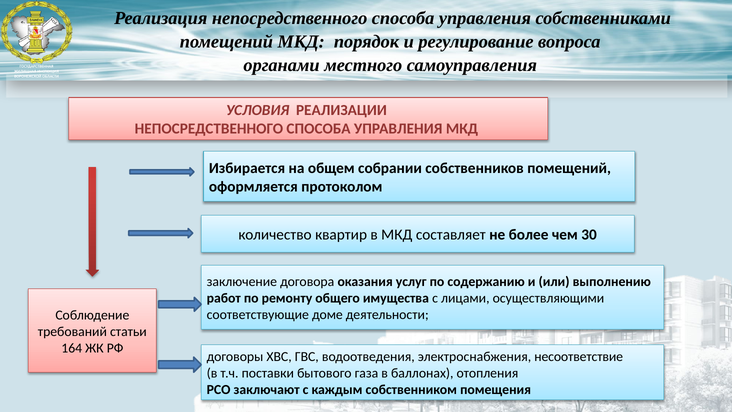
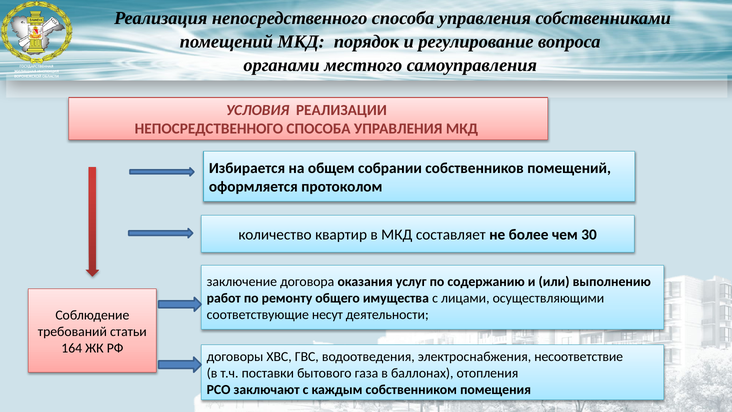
доме: доме -> несут (327, 315)
